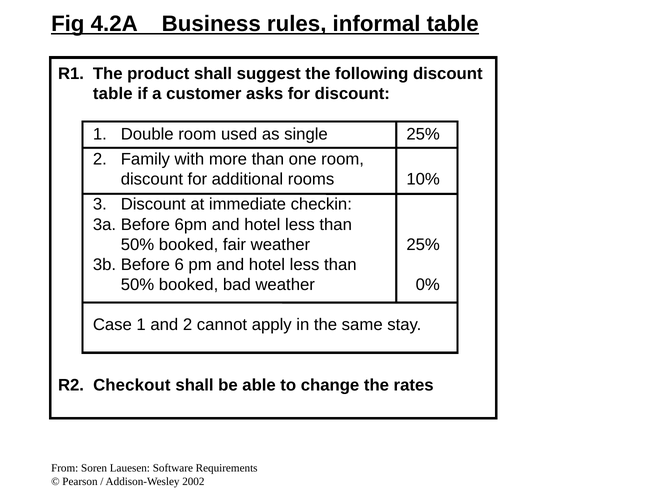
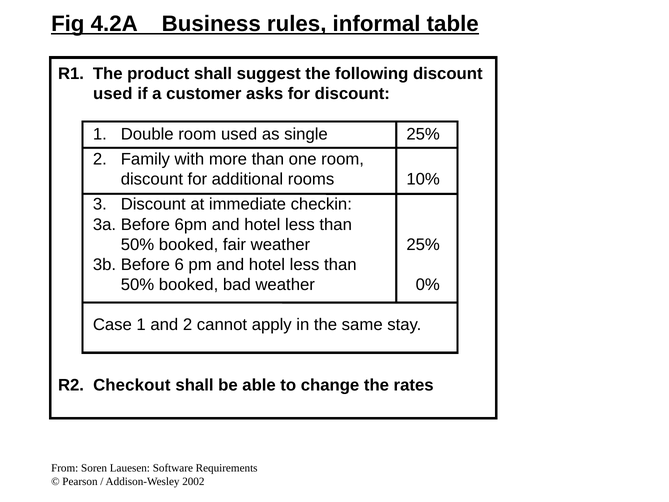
table: table -> used (113, 94)
